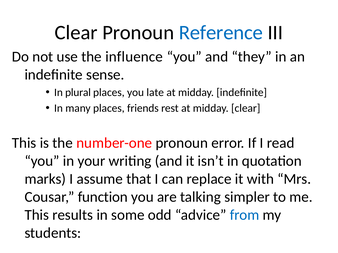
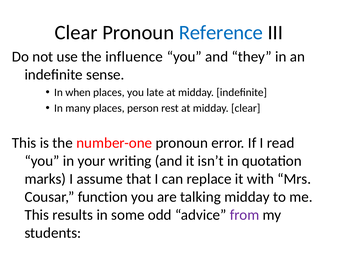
plural: plural -> when (78, 93)
friends: friends -> person (143, 108)
talking simpler: simpler -> midday (247, 197)
from colour: blue -> purple (245, 215)
